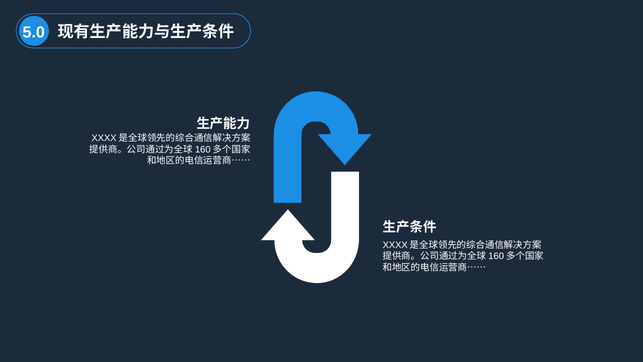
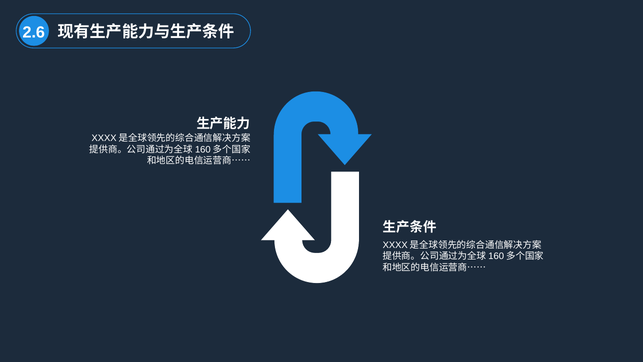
5.0: 5.0 -> 2.6 (34, 32)
